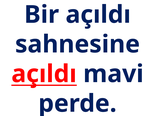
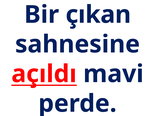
Bir açıldı: açıldı -> çıkan (98, 15)
